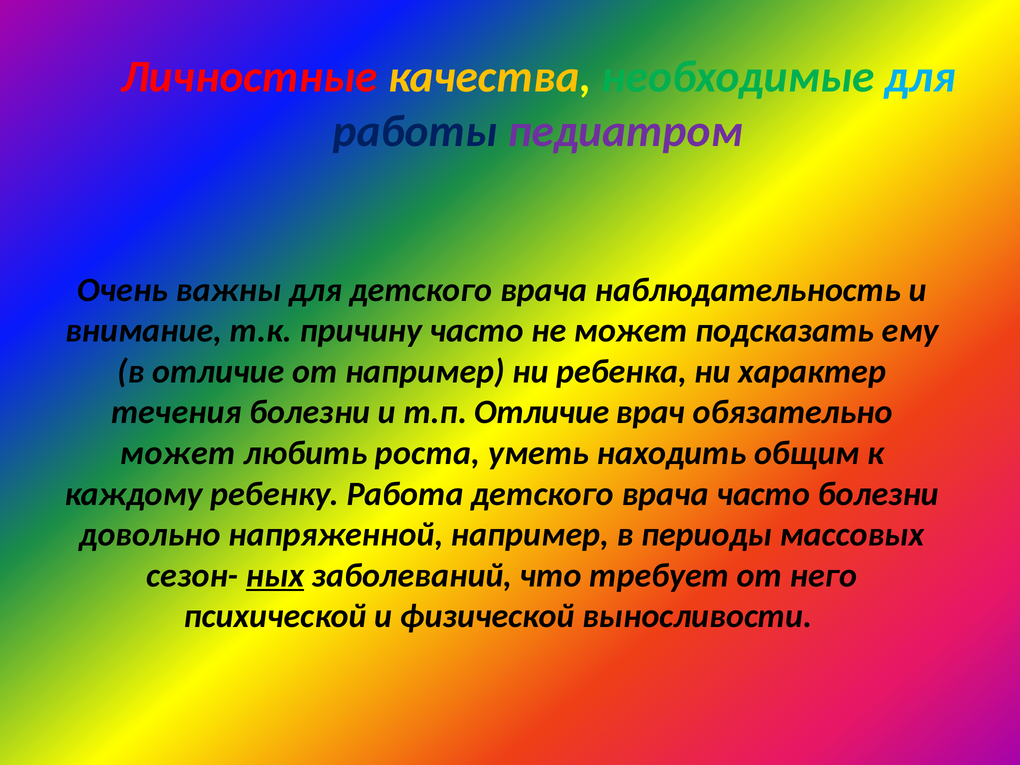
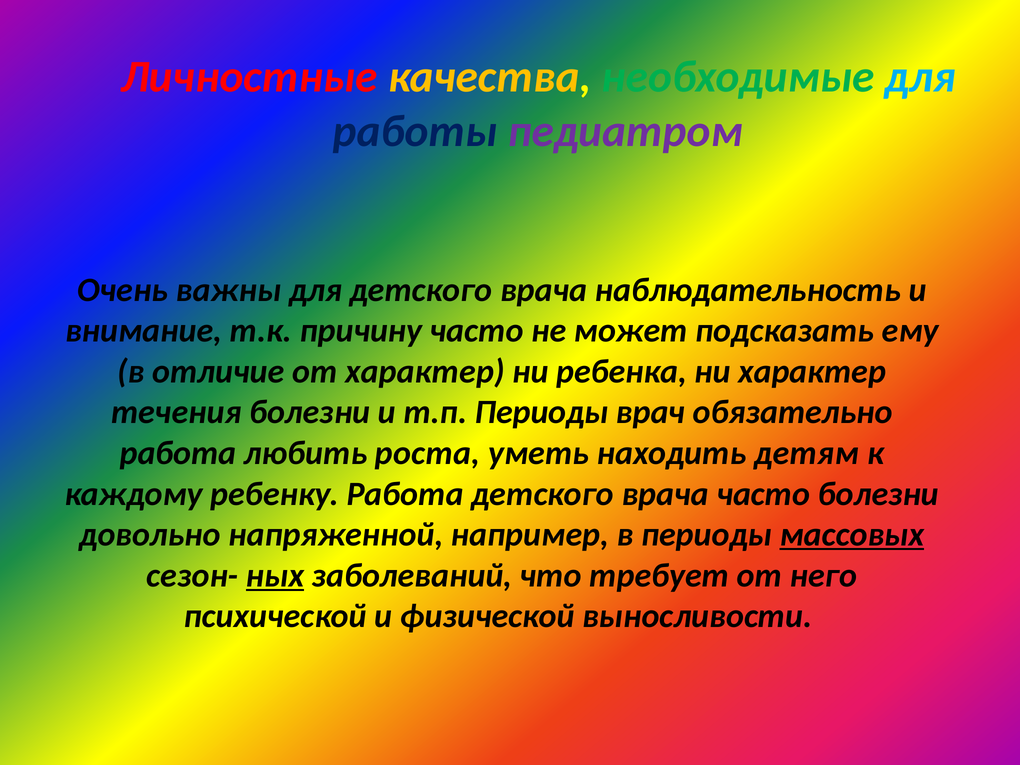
от например: например -> характер (425, 371)
т.п Отличие: Отличие -> Периоды (542, 412)
может: может -> работа (178, 453)
общим: общим -> детям (807, 453)
массовых underline: none -> present (852, 535)
